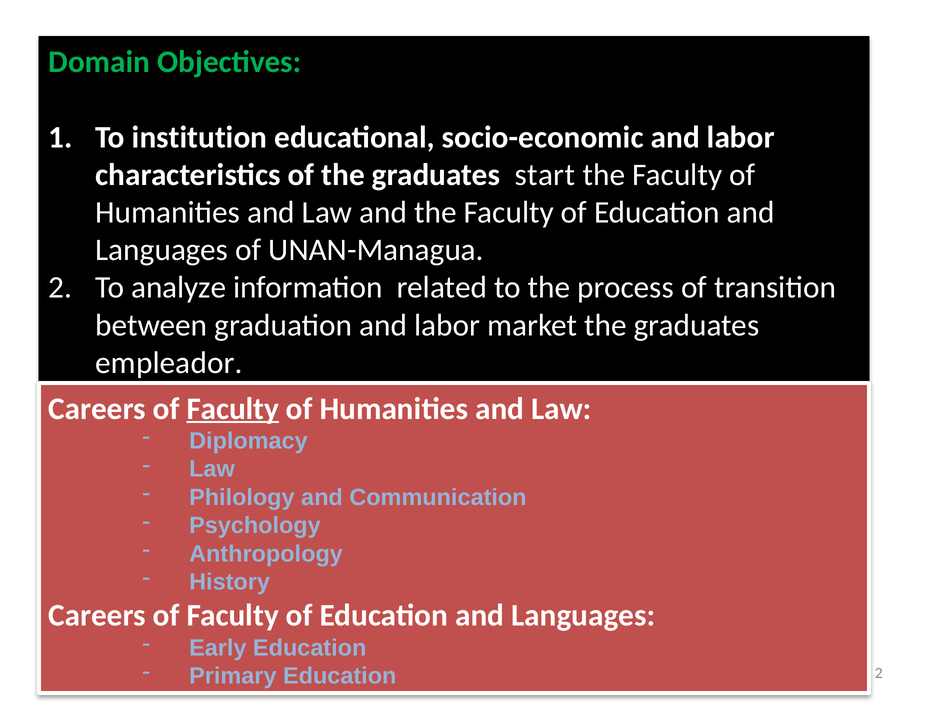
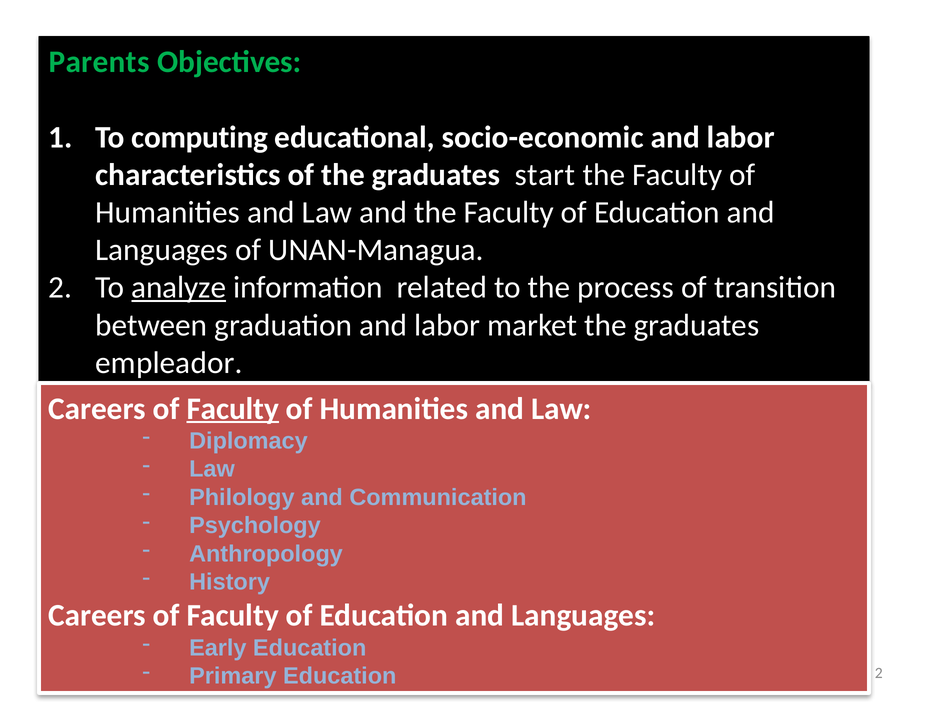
Domain: Domain -> Parents (99, 62)
institution: institution -> computing (200, 137)
analyze underline: none -> present (179, 287)
